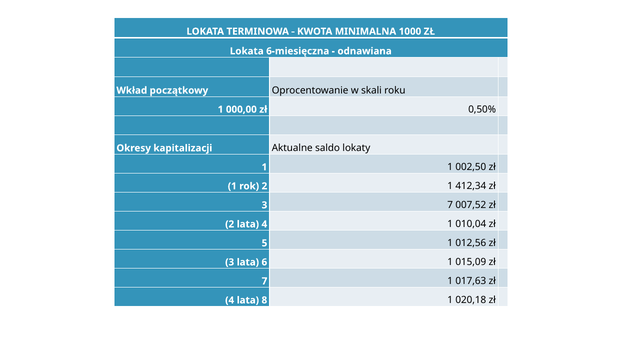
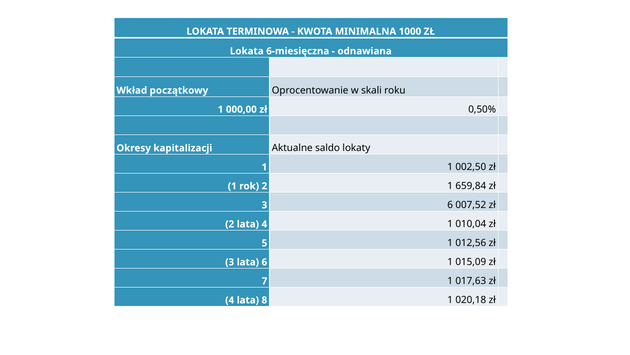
412,34: 412,34 -> 659,84 (471, 186)
7: 7 -> 6 (450, 205)
